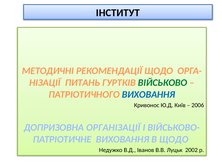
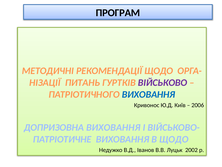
ІНСТИТУТ: ІНСТИТУТ -> ПРОГРАМ (118, 13)
ВІЙСЬКОВО colour: green -> purple (163, 82)
ДОПРИЗОВНА ОРГАНІЗАЦІЇ: ОРГАНІЗАЦІЇ -> ВИХОВАННЯ (113, 127)
